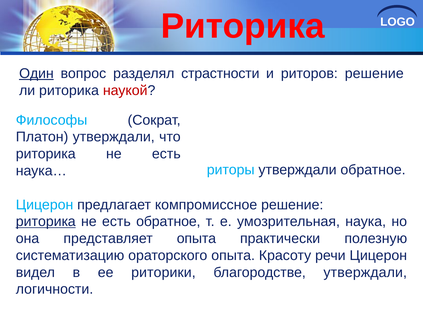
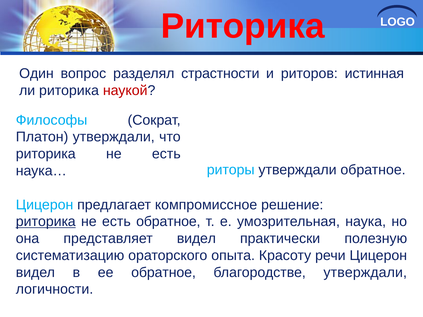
Один underline: present -> none (36, 74)
риторов решение: решение -> истинная (374, 74)
представляет опыта: опыта -> видел (196, 239)
ее риторики: риторики -> обратное (164, 273)
